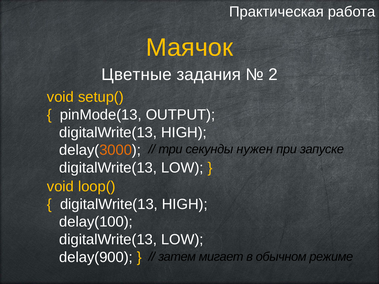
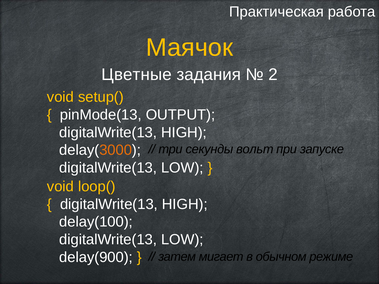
нужен: нужен -> вольт (255, 149)
